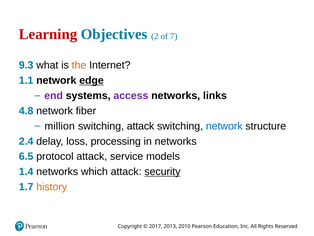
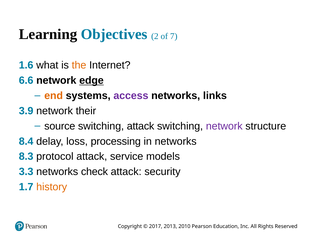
Learning colour: red -> black (48, 34)
9.3: 9.3 -> 1.6 (26, 65)
1.1: 1.1 -> 6.6 (26, 80)
end colour: purple -> orange (54, 95)
4.8: 4.8 -> 3.9 (26, 111)
fiber: fiber -> their (86, 111)
million: million -> source (60, 126)
network colour: blue -> purple (224, 126)
2.4: 2.4 -> 8.4 (26, 141)
6.5: 6.5 -> 8.3 (26, 156)
1.4: 1.4 -> 3.3 (26, 171)
which: which -> check (94, 171)
security underline: present -> none (162, 171)
